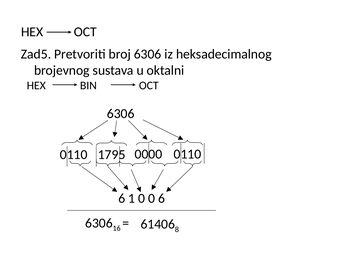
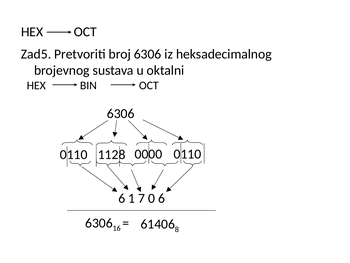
1795: 1795 -> 1128 (112, 154)
1 0: 0 -> 7 (142, 198)
